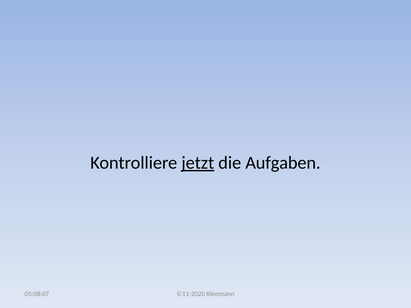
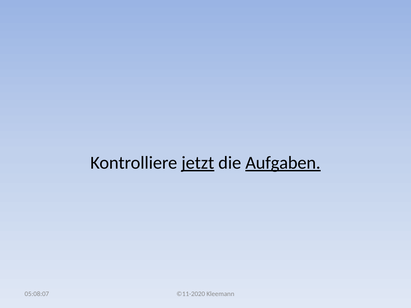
Aufgaben underline: none -> present (283, 163)
